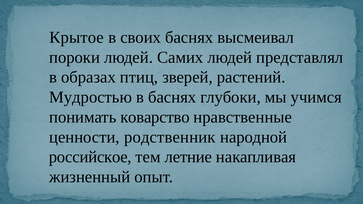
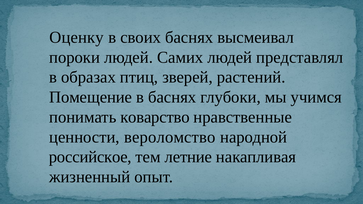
Крытое: Крытое -> Оценку (77, 37)
Мудростью: Мудростью -> Помещение (91, 97)
родственник: родственник -> вероломство (170, 137)
